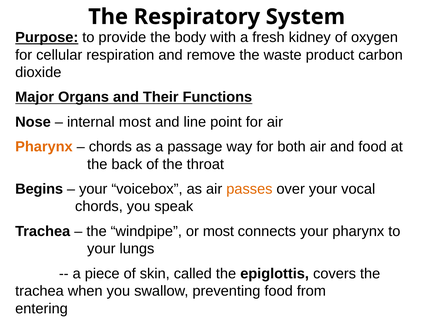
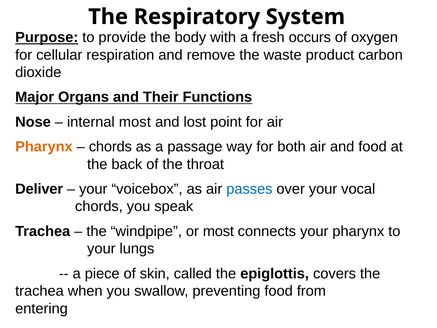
kidney: kidney -> occurs (310, 37)
line: line -> lost (195, 122)
Begins: Begins -> Deliver (39, 189)
passes colour: orange -> blue (249, 189)
